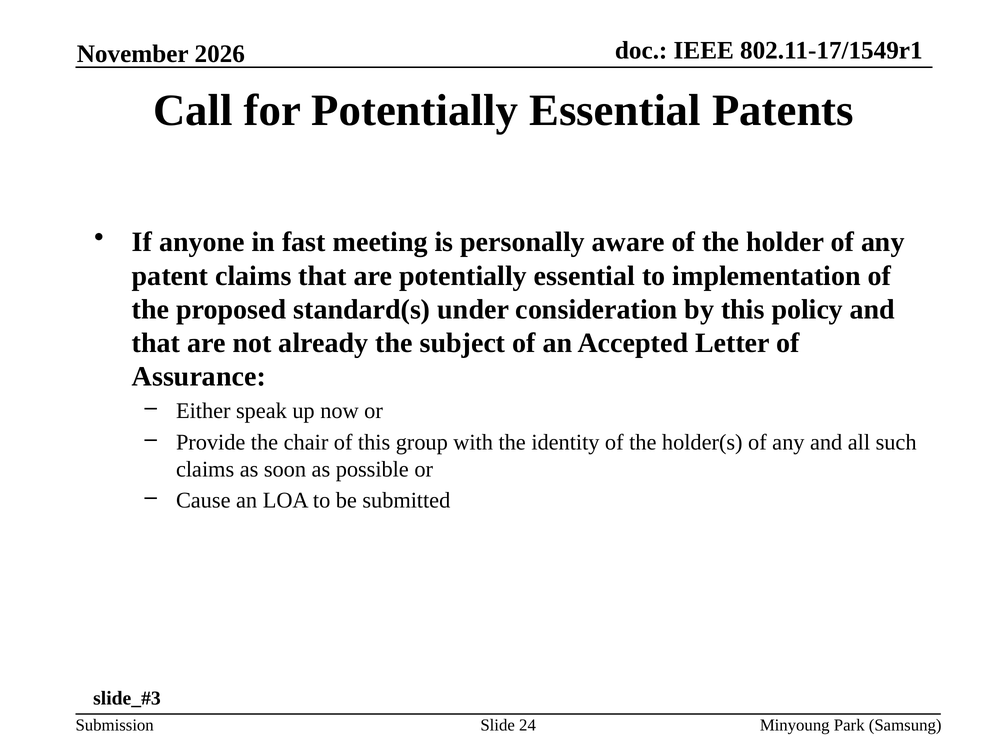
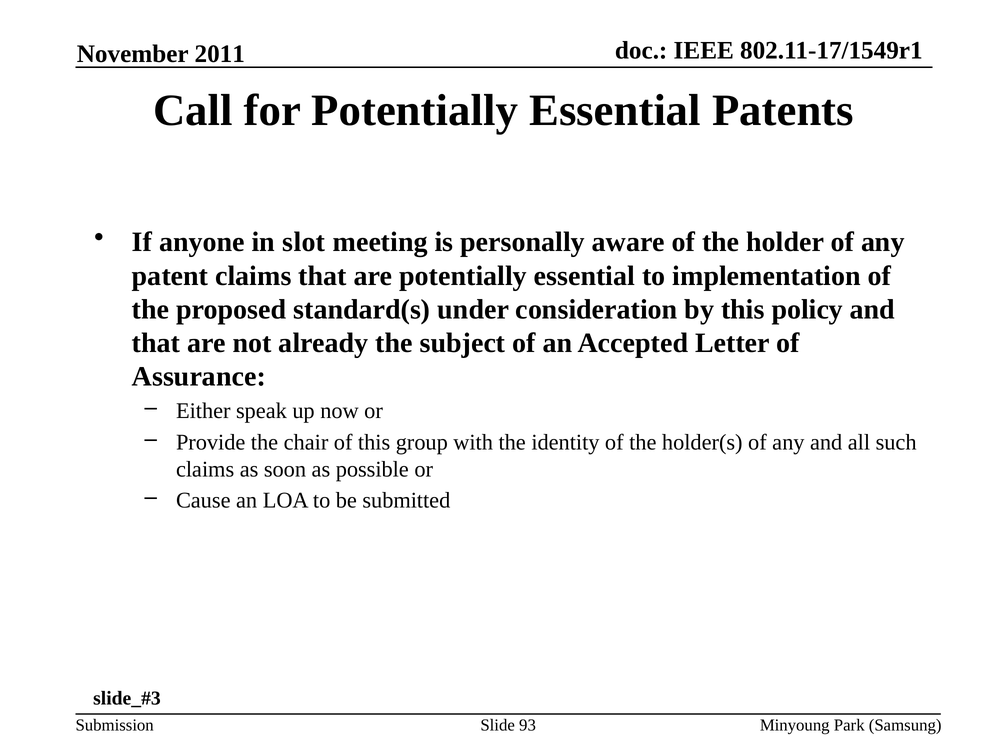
2026: 2026 -> 2011 (220, 54)
fast: fast -> slot (304, 242)
24: 24 -> 93 (528, 725)
